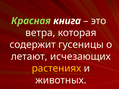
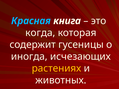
Красная colour: light green -> light blue (31, 21)
ветра: ветра -> когда (40, 33)
летают: летают -> иногда (29, 57)
